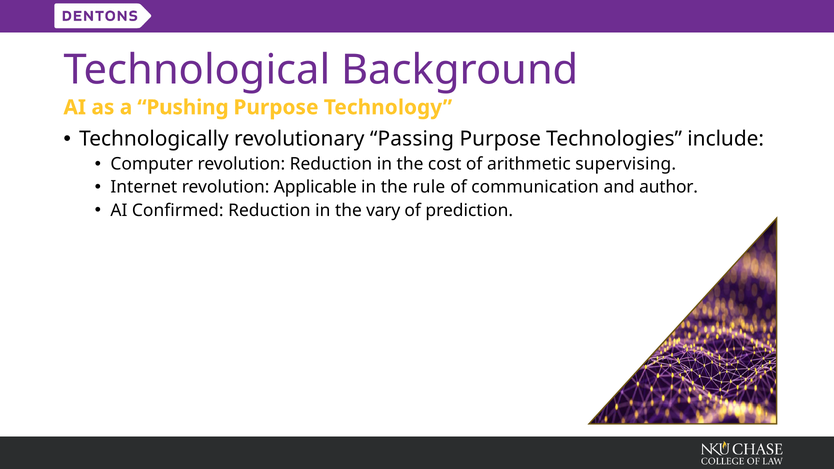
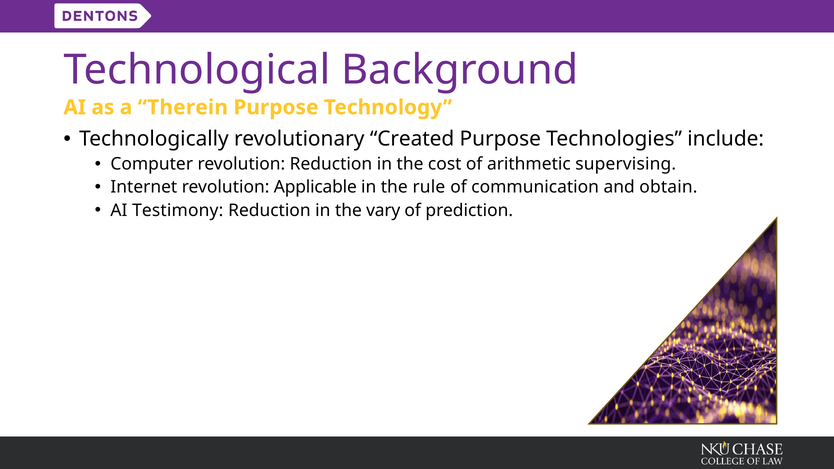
Pushing: Pushing -> Therein (183, 107)
Passing: Passing -> Created (412, 139)
author: author -> obtain (668, 187)
Confirmed: Confirmed -> Testimony (178, 210)
